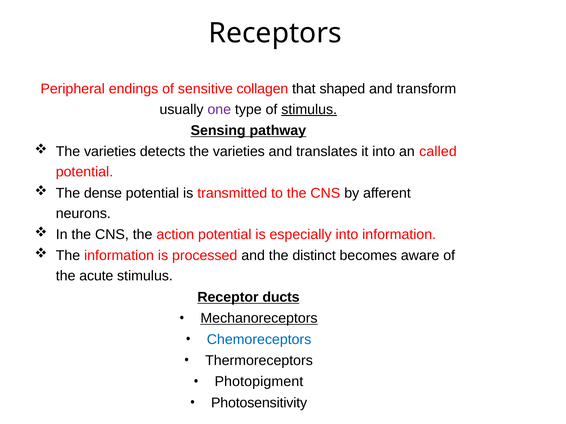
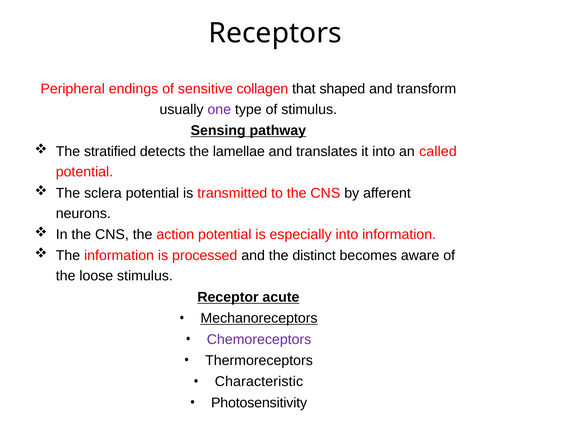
stimulus underline: present -> none (309, 109)
varieties: varieties -> stratified (110, 152)
detects the varieties: varieties -> lamellae (239, 152)
dense: dense -> sclera (103, 193)
acute: acute -> loose (96, 276)
ducts: ducts -> acute (281, 297)
Chemoreceptors colour: blue -> purple (259, 340)
Photopigment: Photopigment -> Characteristic (259, 382)
